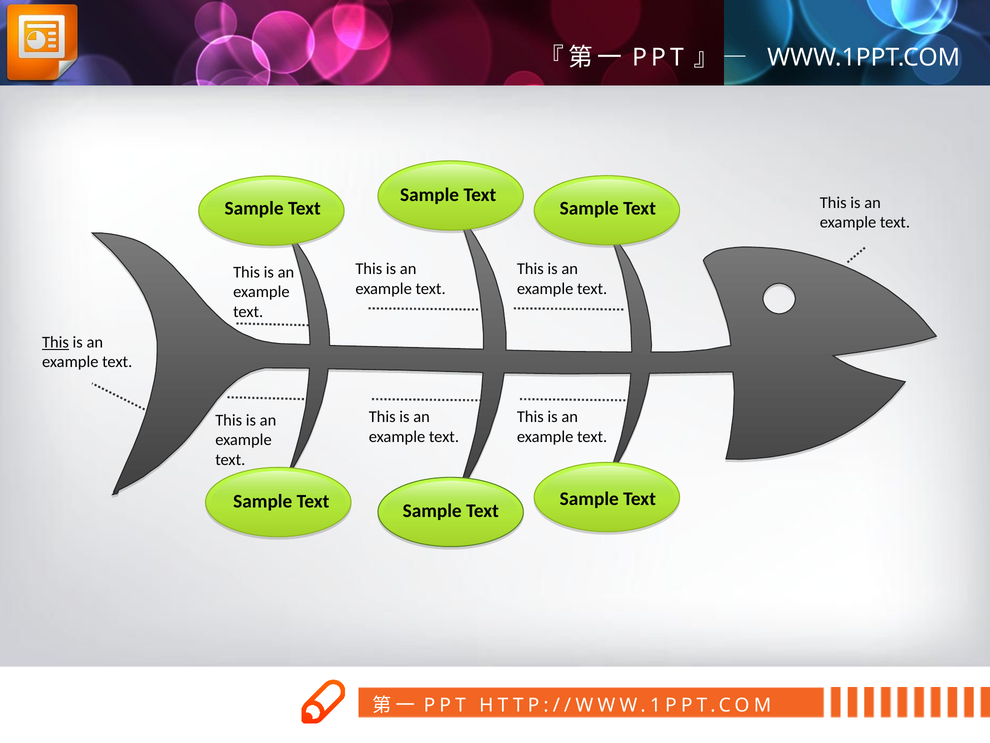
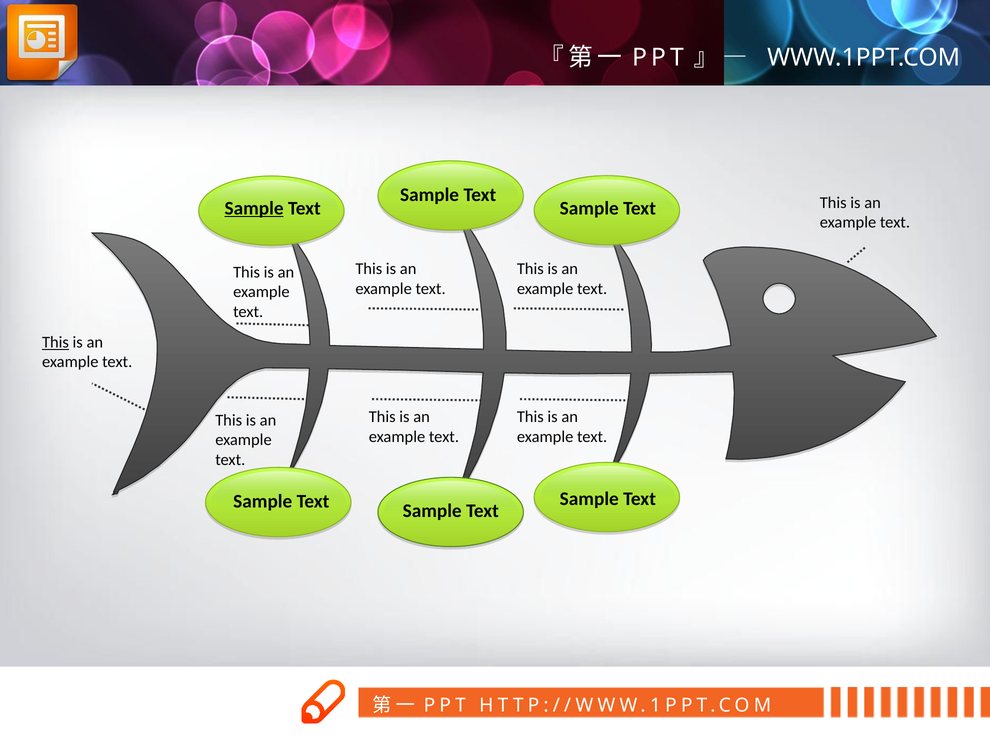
Sample underline: none -> present (254, 208)
